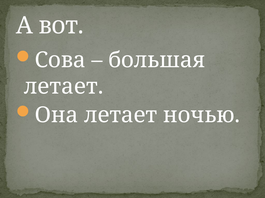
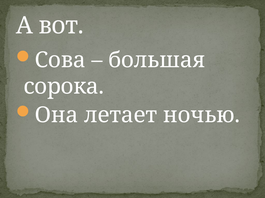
летает: летает -> сорока (64, 87)
